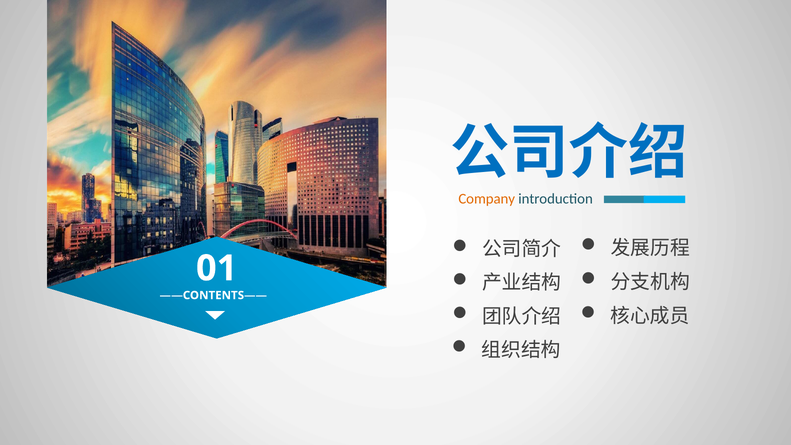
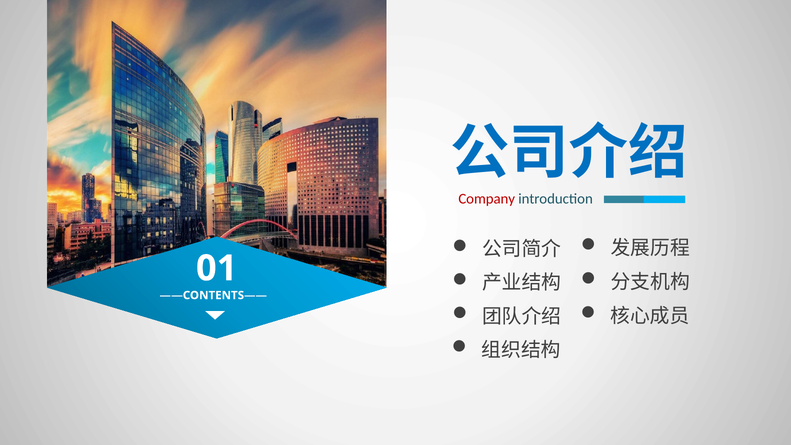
Company colour: orange -> red (487, 199)
